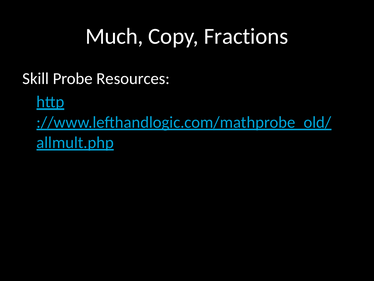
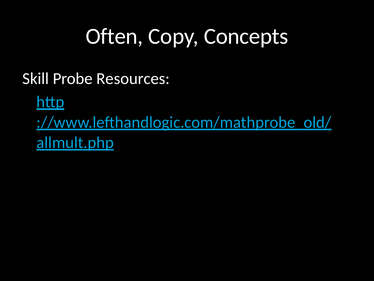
Much: Much -> Often (114, 36)
Fractions: Fractions -> Concepts (246, 36)
